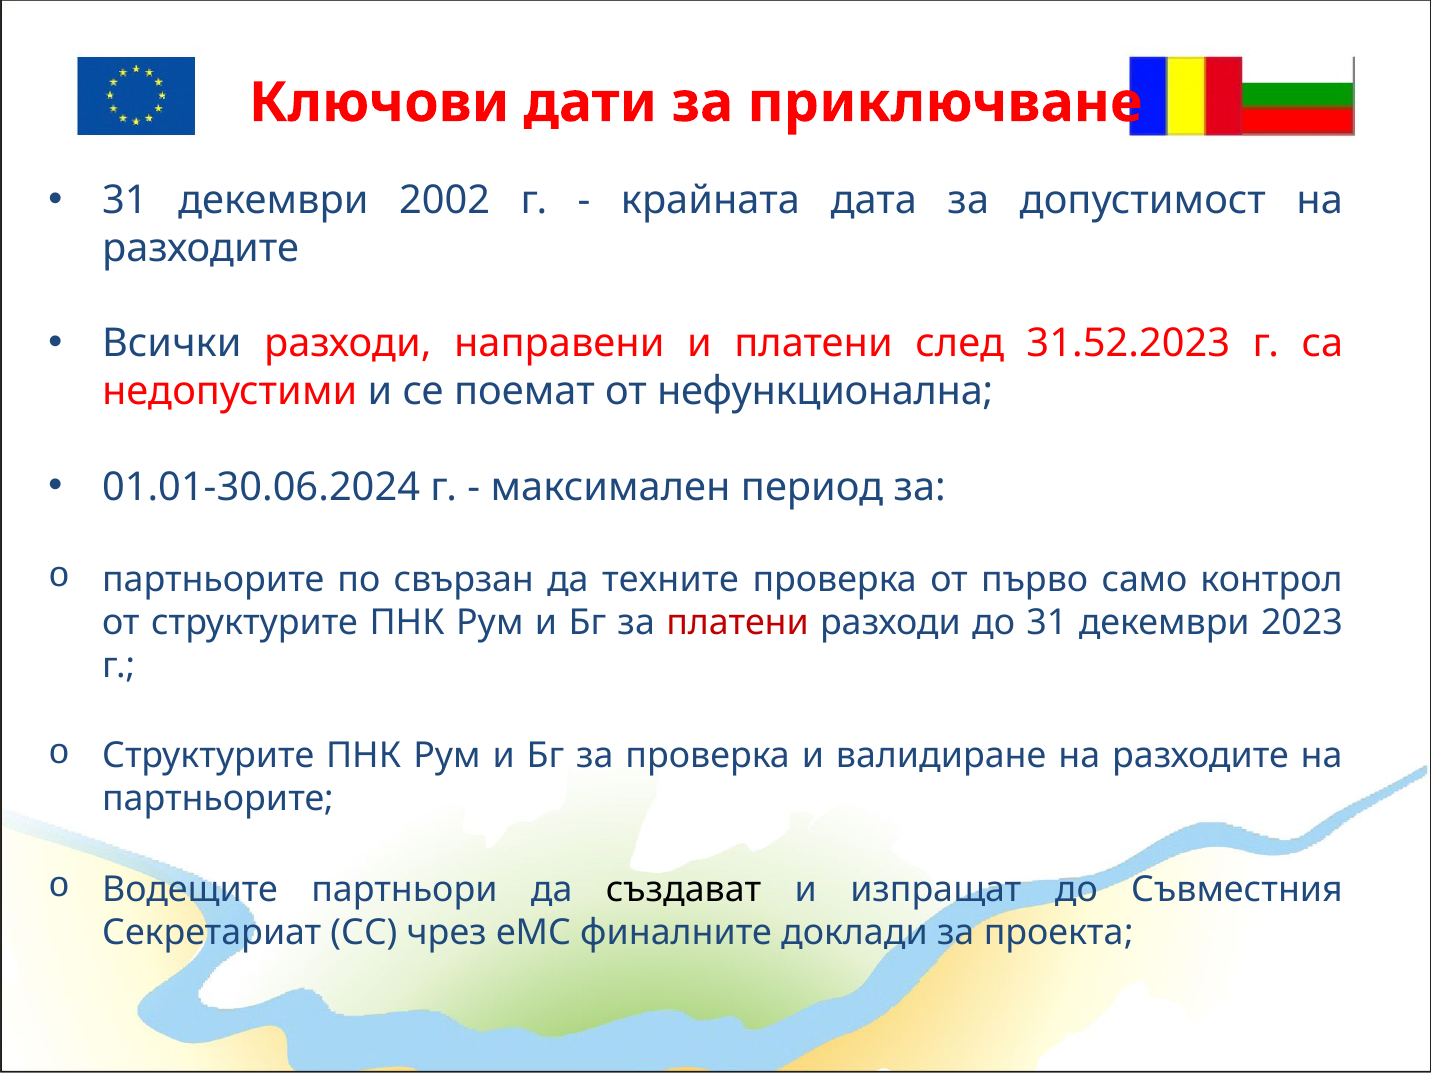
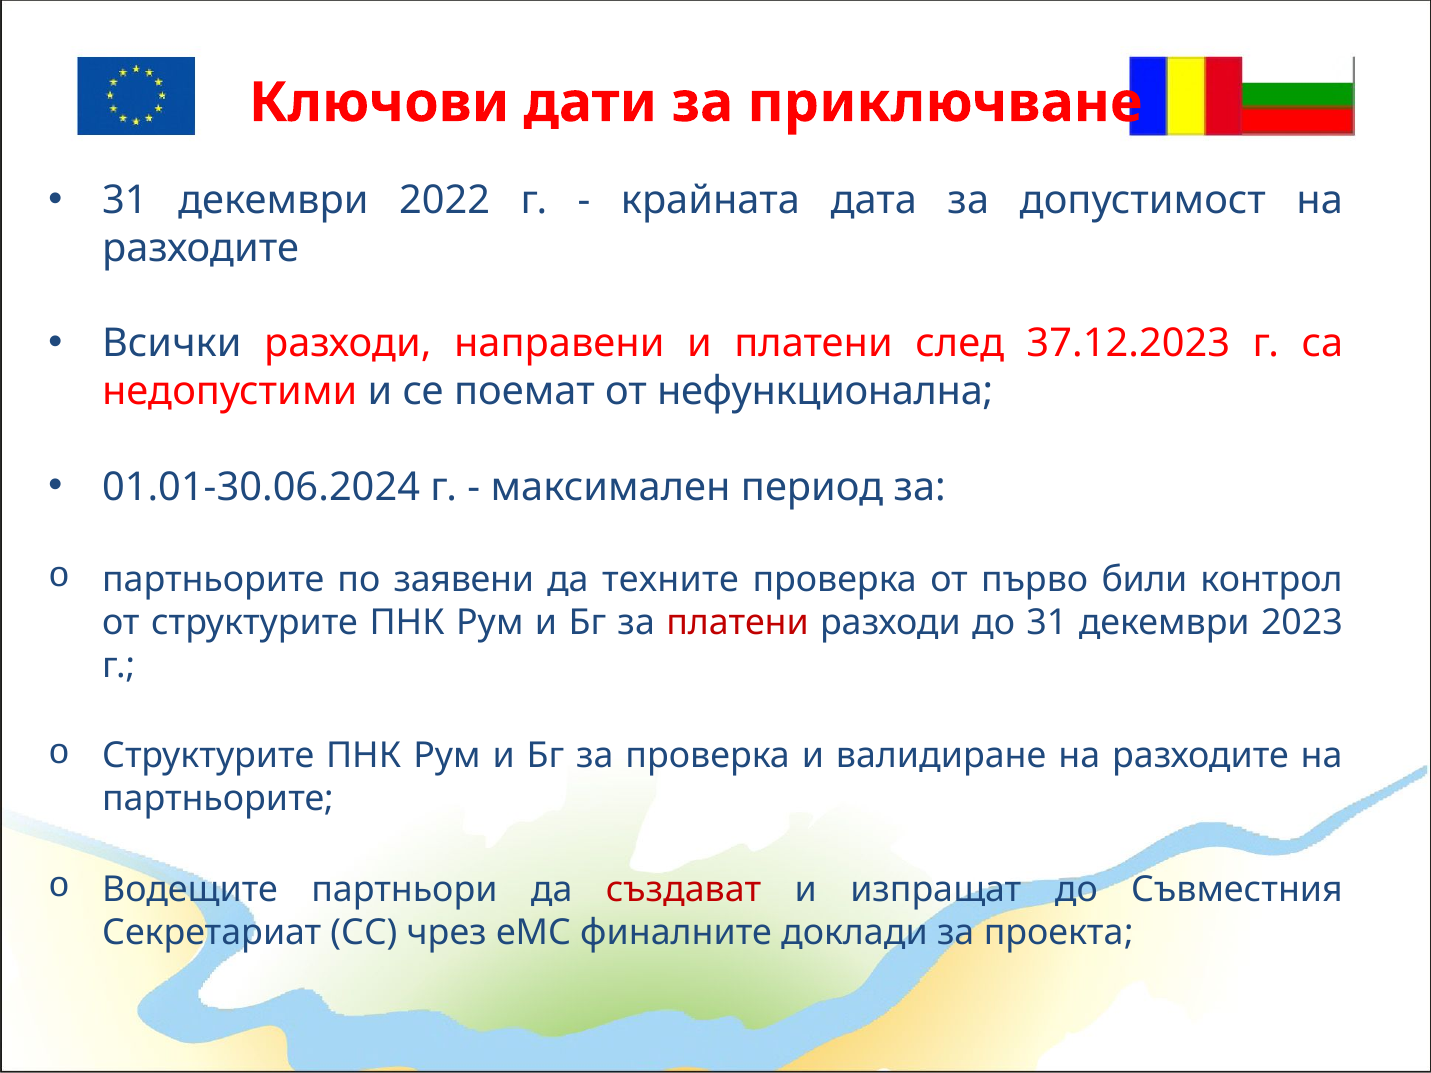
2002: 2002 -> 2022 (445, 201)
31.52.2023: 31.52.2023 -> 37.12.2023 (1128, 344)
свързан: свързан -> заявени (464, 580)
само: само -> били (1144, 580)
създават colour: black -> red (684, 890)
